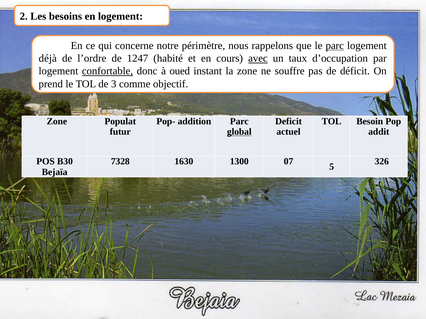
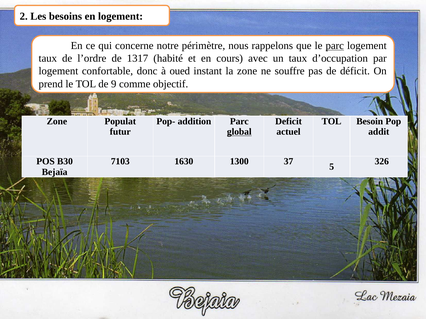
déjà: déjà -> taux (48, 58)
1247: 1247 -> 1317 (138, 58)
avec underline: present -> none (258, 58)
confortable underline: present -> none (107, 71)
3: 3 -> 9 (114, 84)
7328: 7328 -> 7103 (120, 162)
07: 07 -> 37 (289, 162)
